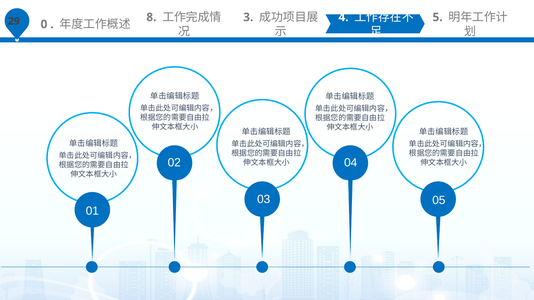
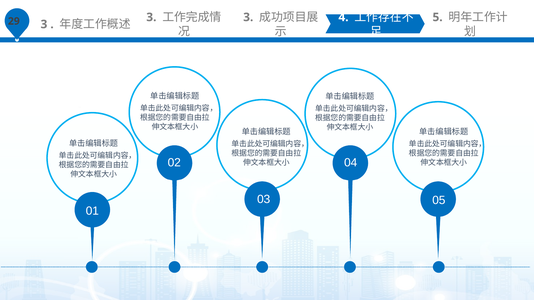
0: 0 -> 3 (44, 24)
8: 8 -> 3 (151, 17)
